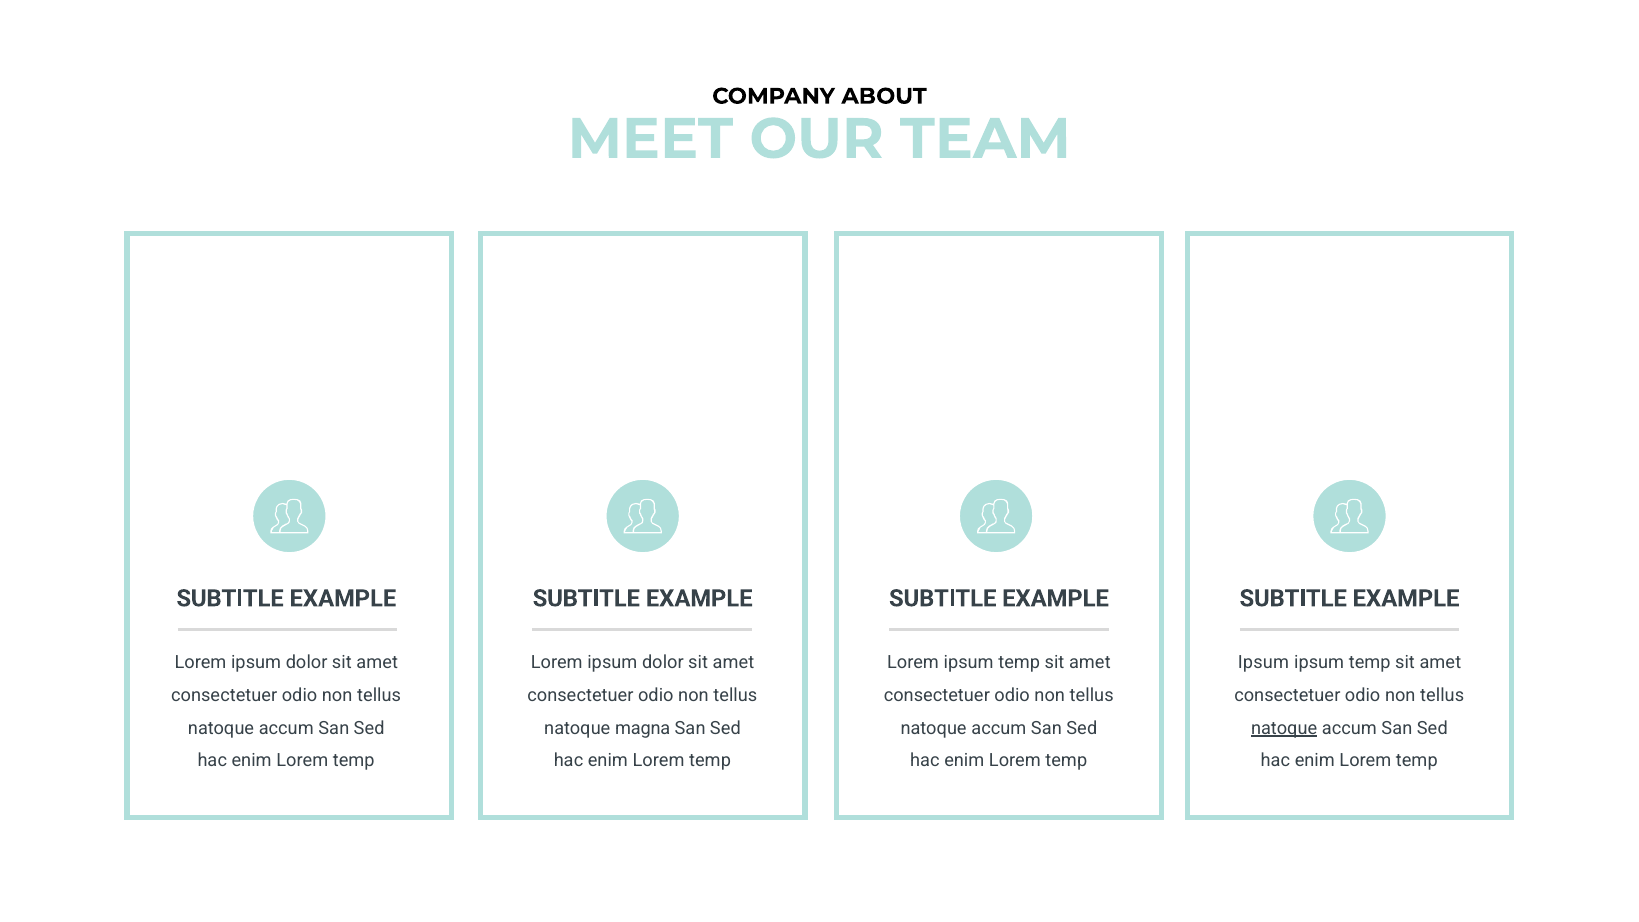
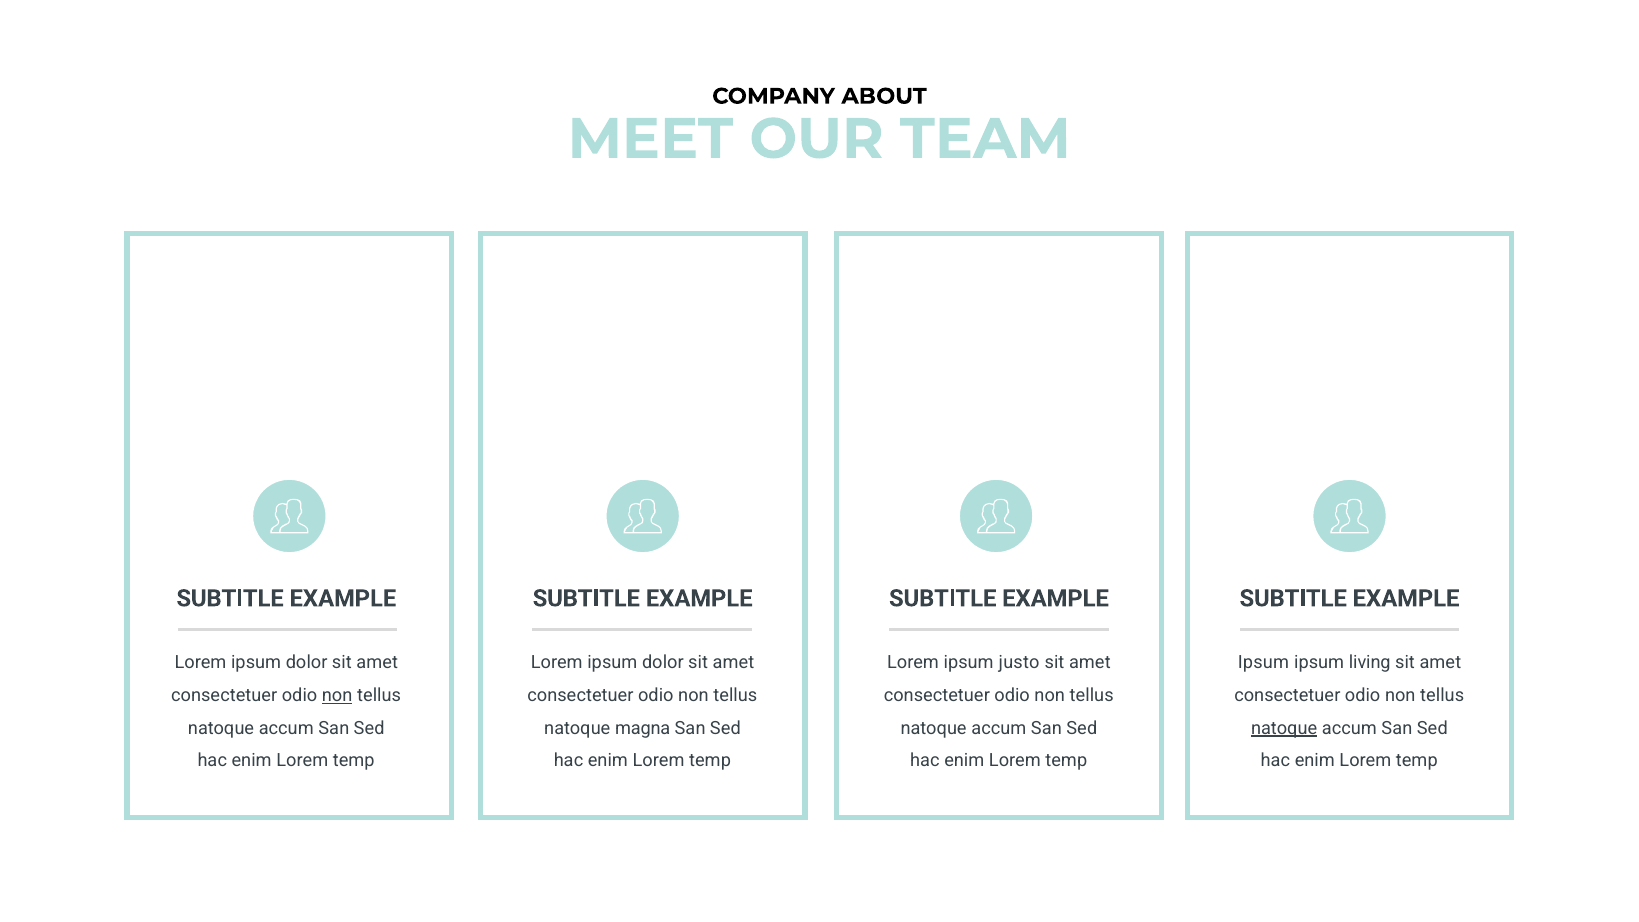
Lorem ipsum temp: temp -> justo (1019, 663)
temp: temp -> living (1370, 663)
non underline: none -> present (337, 695)
